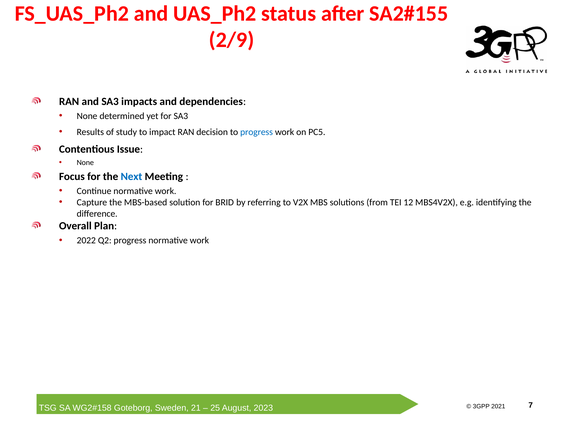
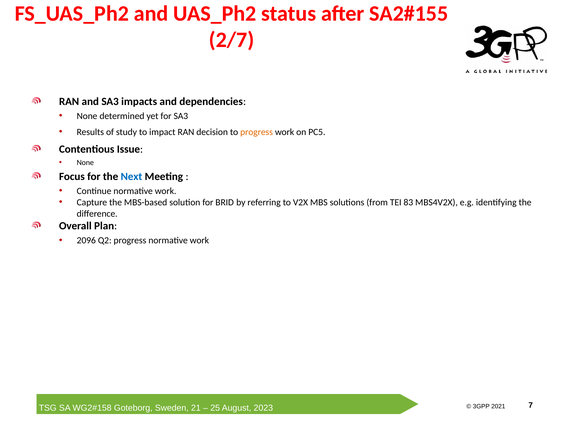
2/9: 2/9 -> 2/7 (232, 40)
progress colour: blue -> orange (257, 132)
12: 12 -> 83 (408, 202)
2022: 2022 -> 2096 (86, 241)
